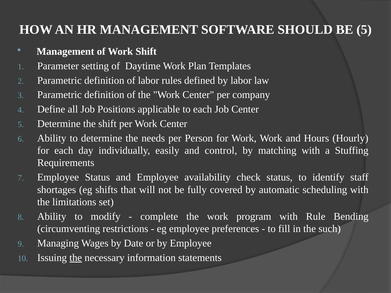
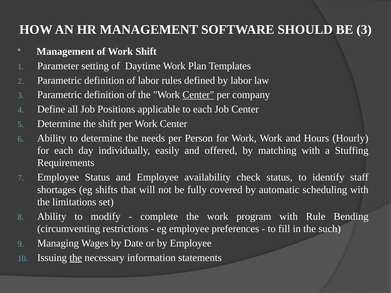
BE 5: 5 -> 3 (364, 30)
Center underline: none -> present (198, 95)
control: control -> offered (221, 151)
